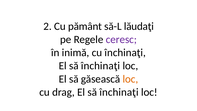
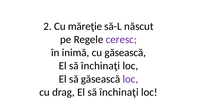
pământ: pământ -> măreţie (85, 26)
lăudaţi: lăudaţi -> născut (139, 26)
cu închinaţi: închinaţi -> găsească (125, 53)
loc colour: orange -> purple (130, 79)
